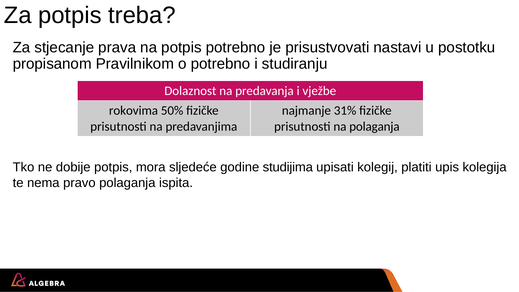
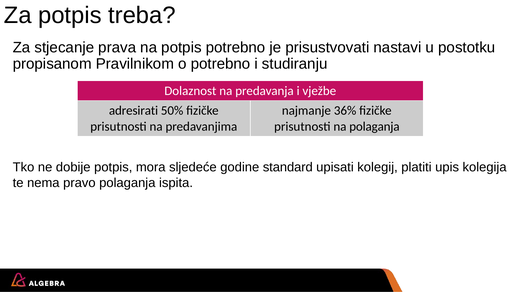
rokovima: rokovima -> adresirati (133, 111)
31%: 31% -> 36% (345, 111)
studijima: studijima -> standard (288, 167)
